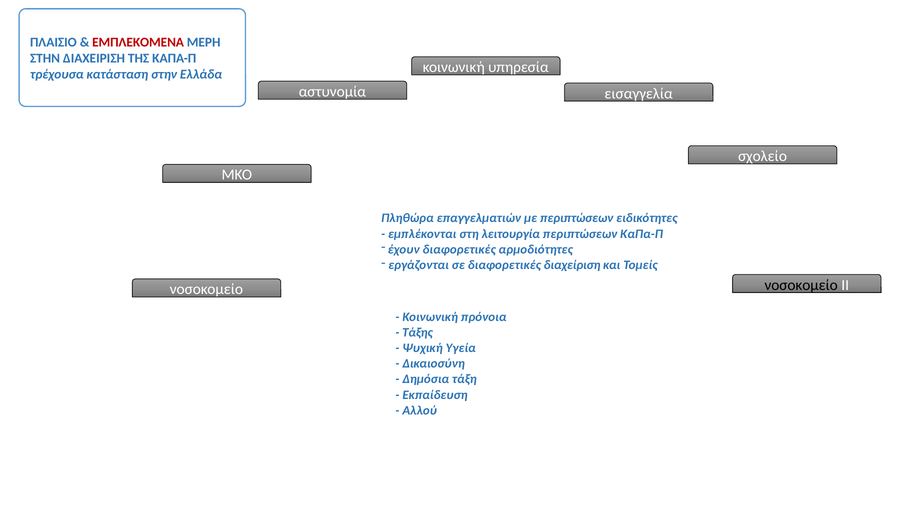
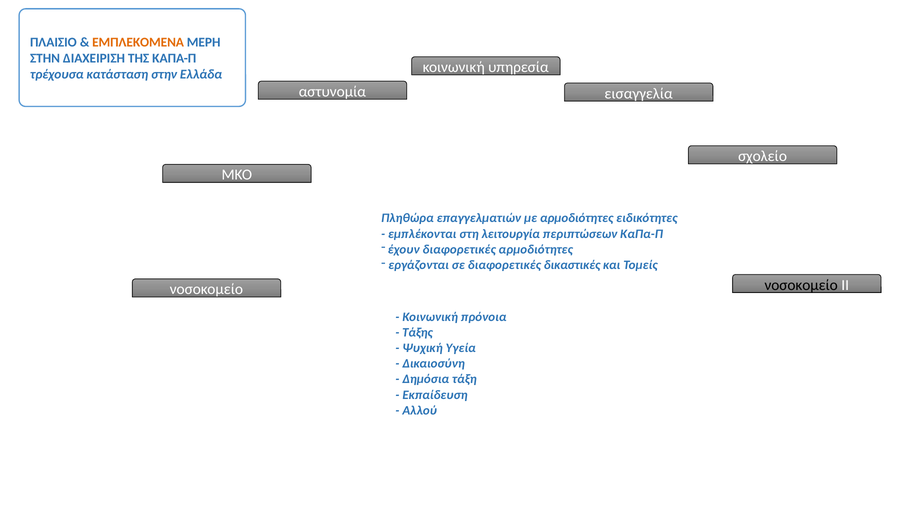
ΕΜΠΛΕΚΟΜΕΝΑ colour: red -> orange (138, 42)
με περιπτώσεων: περιπτώσεων -> αρμοδιότητες (577, 218)
διαχείριση: διαχείριση -> δικαστικές (572, 265)
